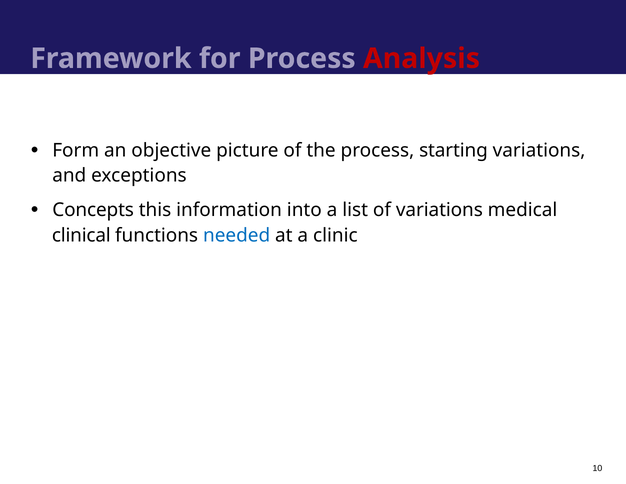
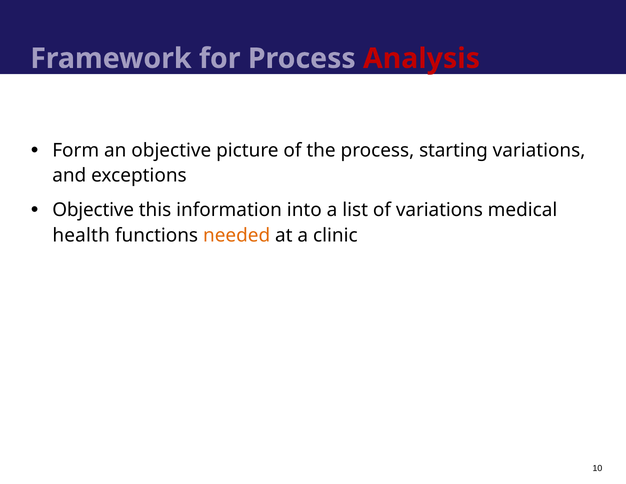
Concepts: Concepts -> Objective (93, 210)
clinical: clinical -> health (81, 235)
needed colour: blue -> orange (237, 235)
